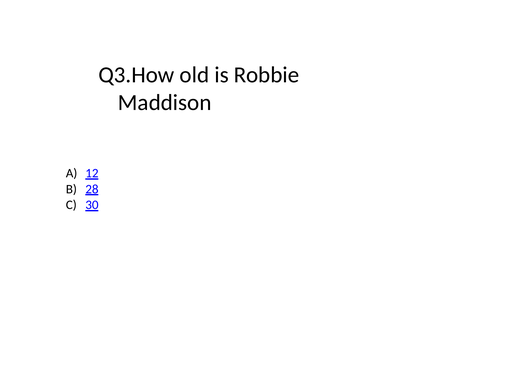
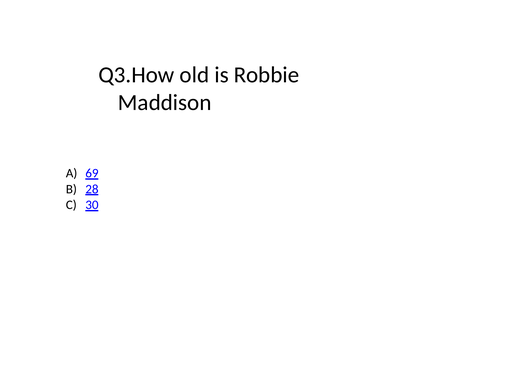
12: 12 -> 69 (92, 173)
